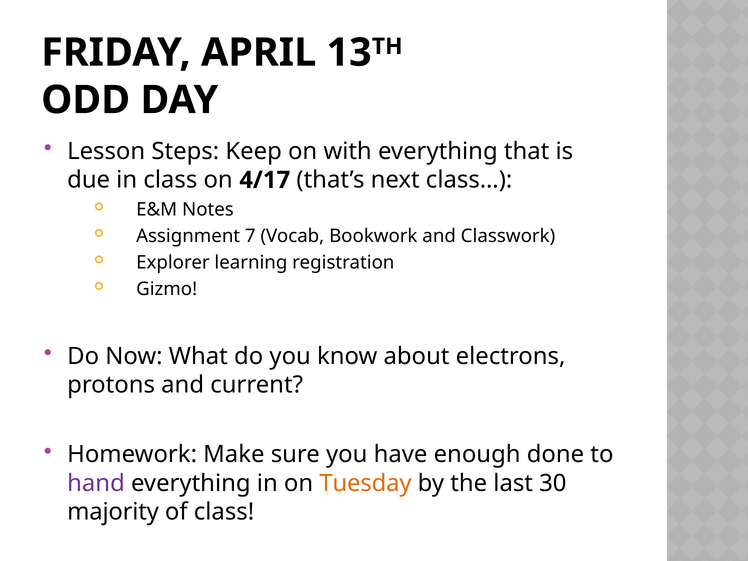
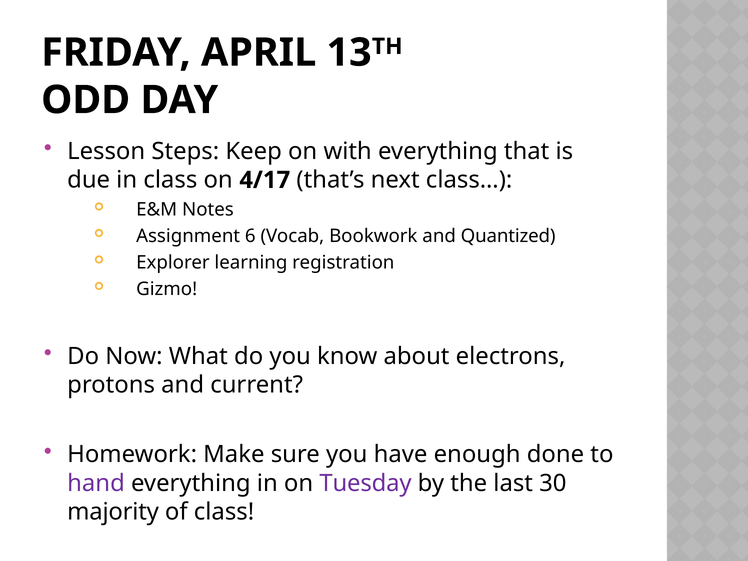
7: 7 -> 6 (250, 236)
Classwork: Classwork -> Quantized (508, 236)
Tuesday colour: orange -> purple (366, 483)
